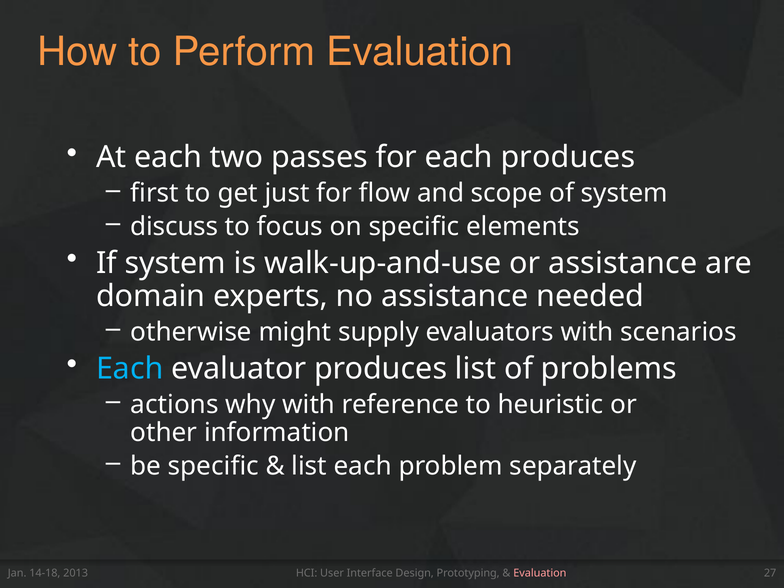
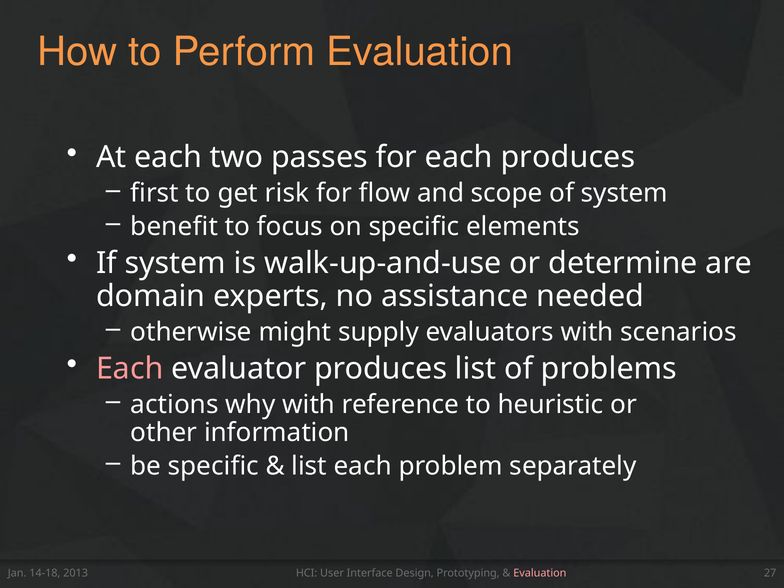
just: just -> risk (287, 193)
discuss: discuss -> benefit (174, 227)
or assistance: assistance -> determine (623, 263)
Each colour: light blue -> pink (130, 369)
